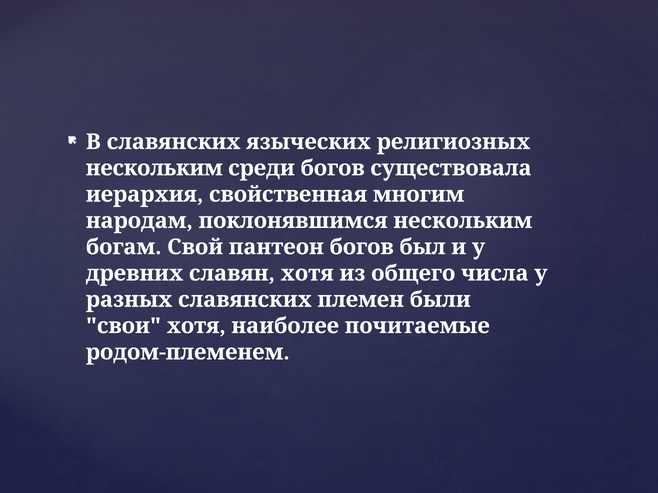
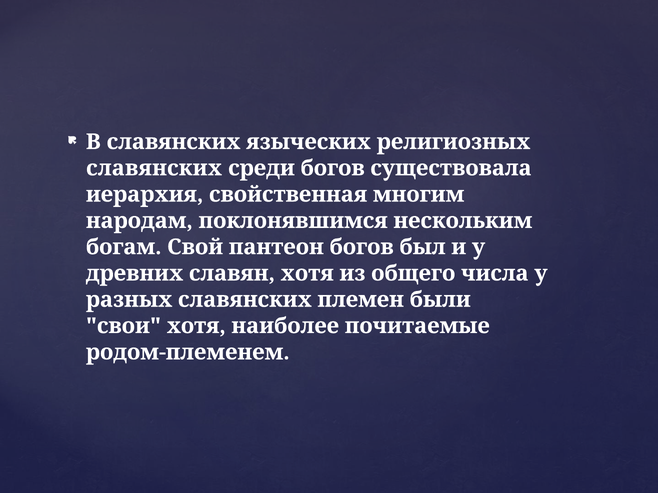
нескольким: нескольким -> славянских (154, 168)
